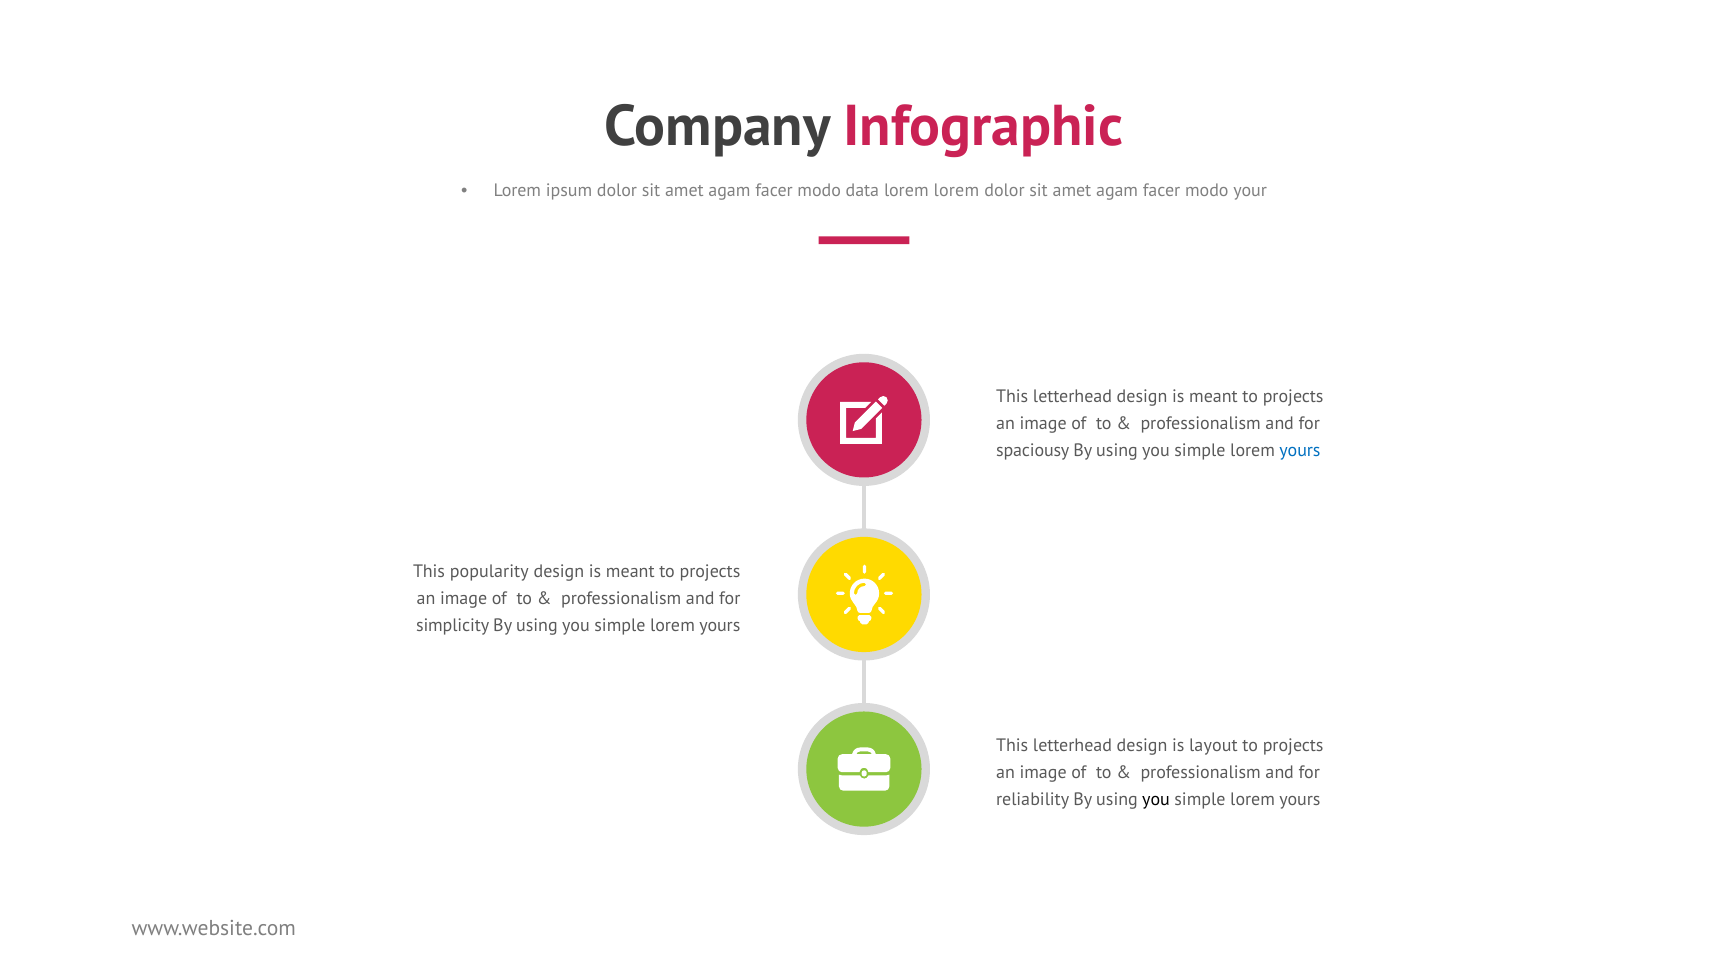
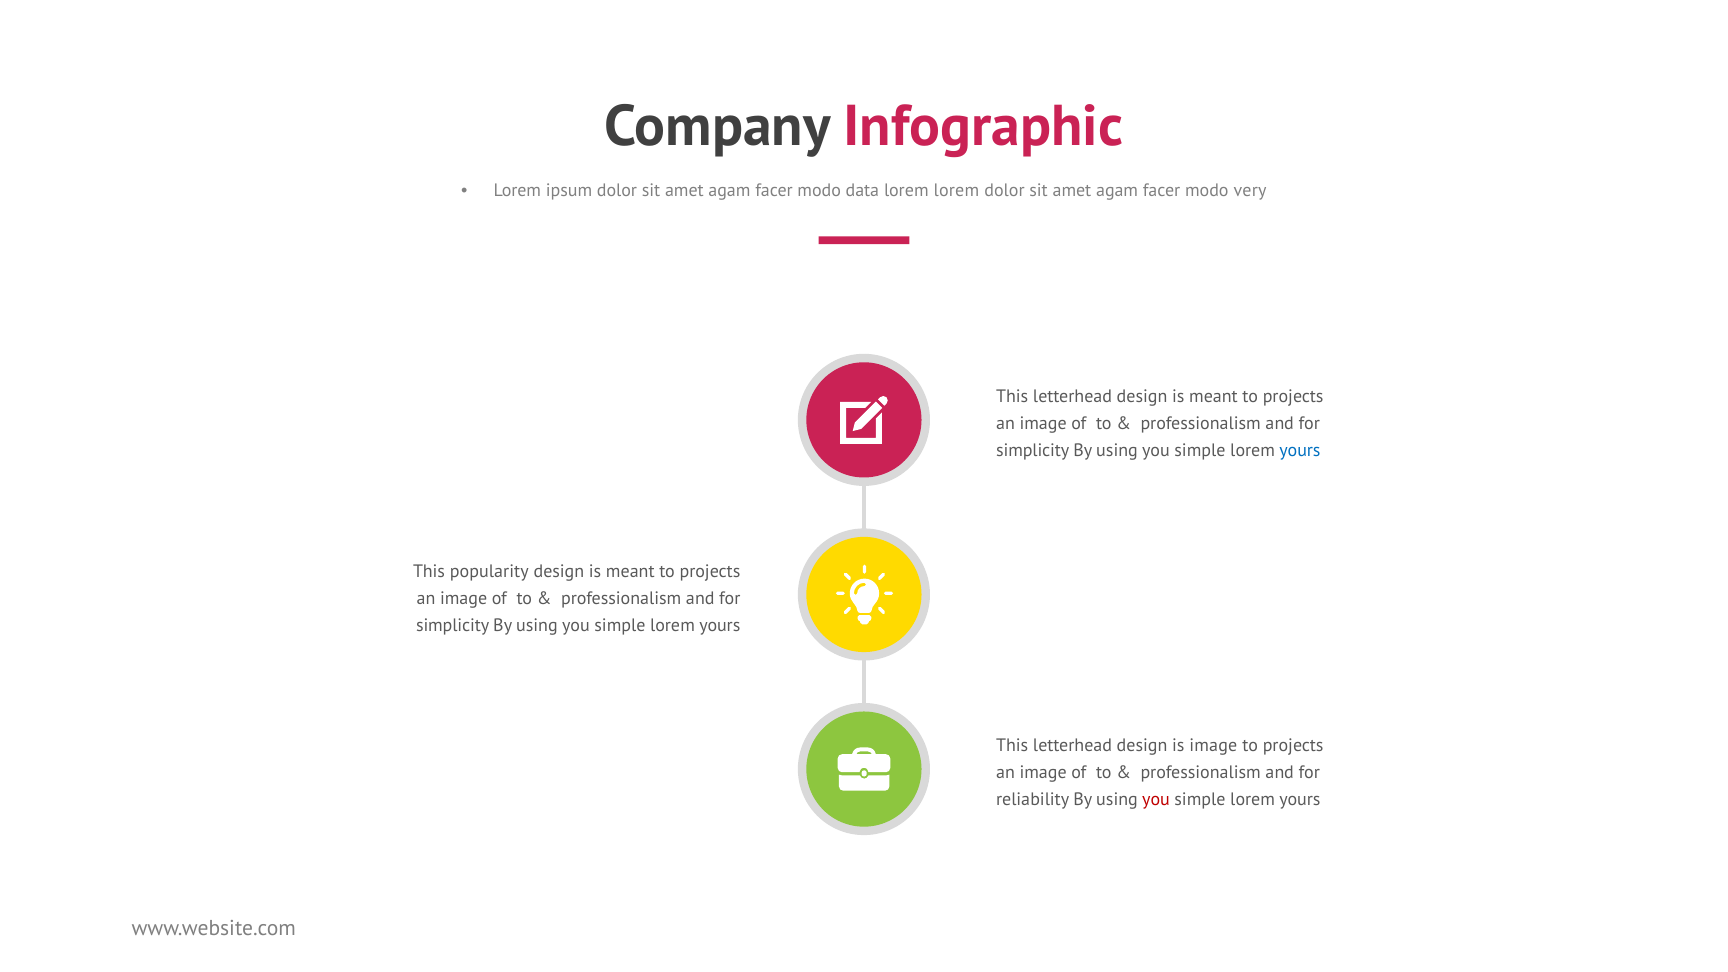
your: your -> very (1250, 191)
spaciousy: spaciousy -> simplicity (1033, 450)
is layout: layout -> image (1213, 746)
you colour: black -> red (1156, 800)
